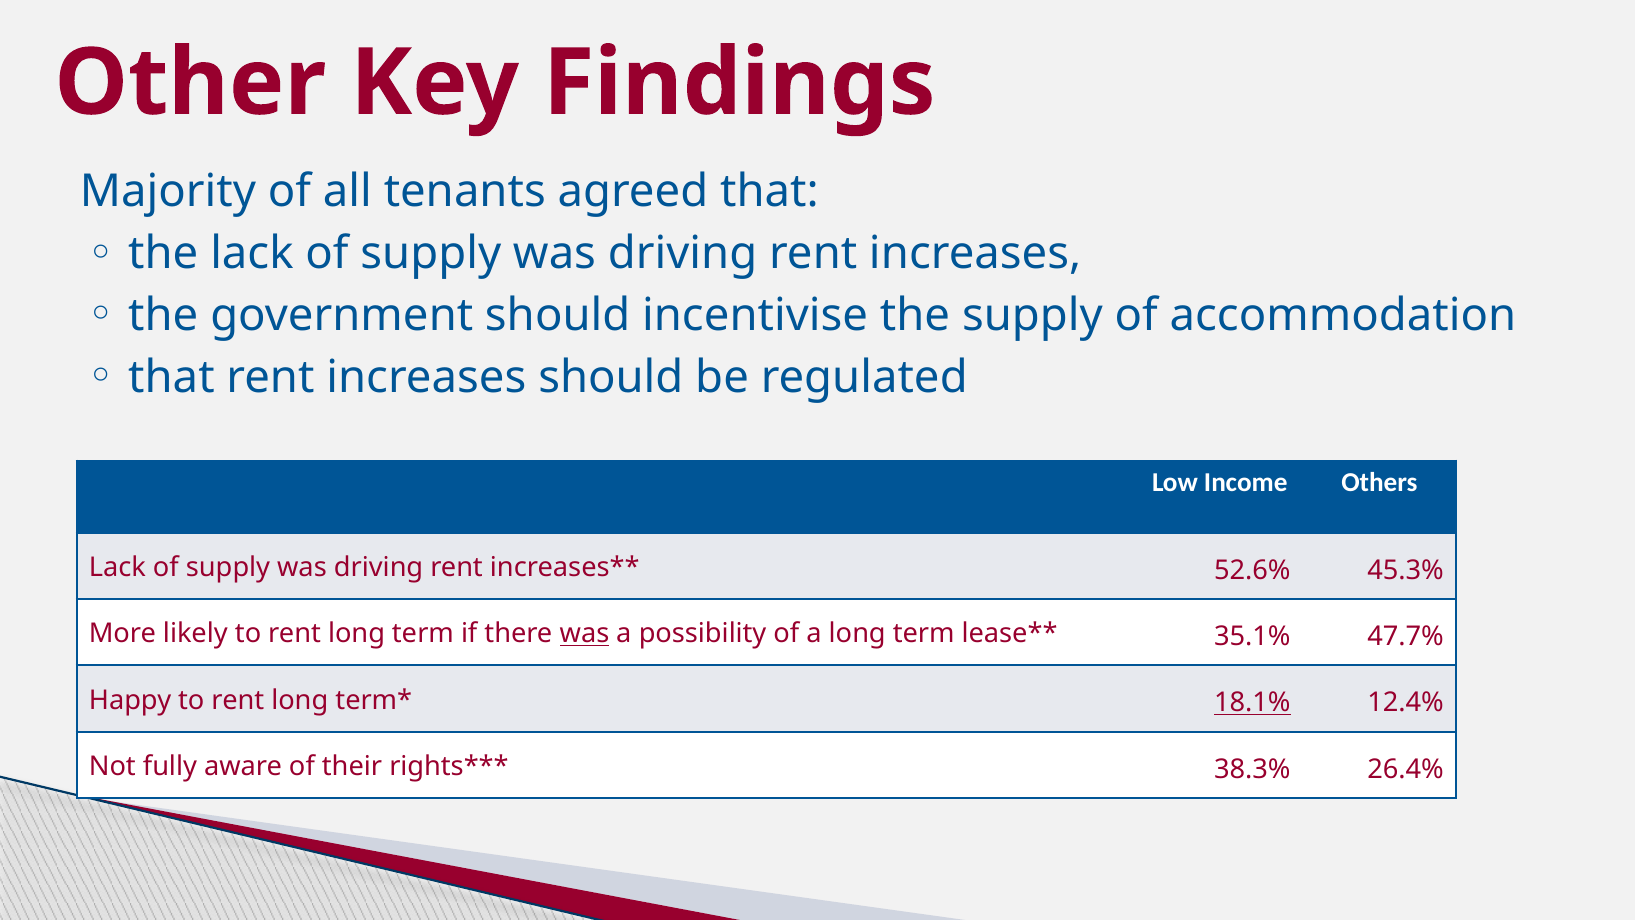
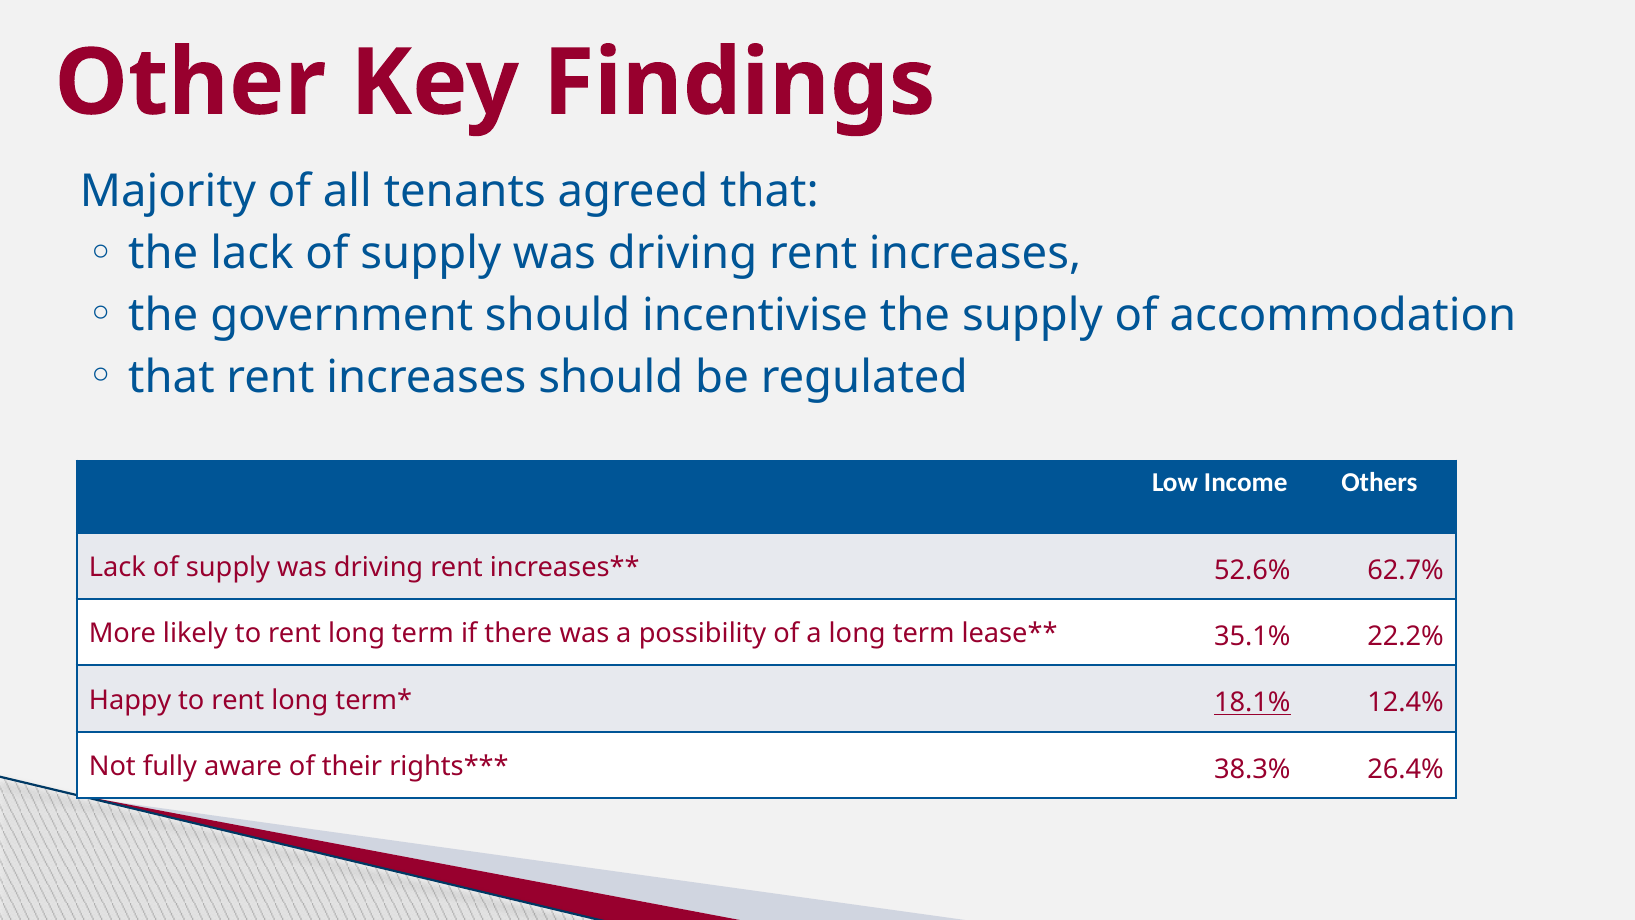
45.3%: 45.3% -> 62.7% (1406, 570)
was underline: present -> none (584, 634)
47.7%: 47.7% -> 22.2% (1406, 636)
